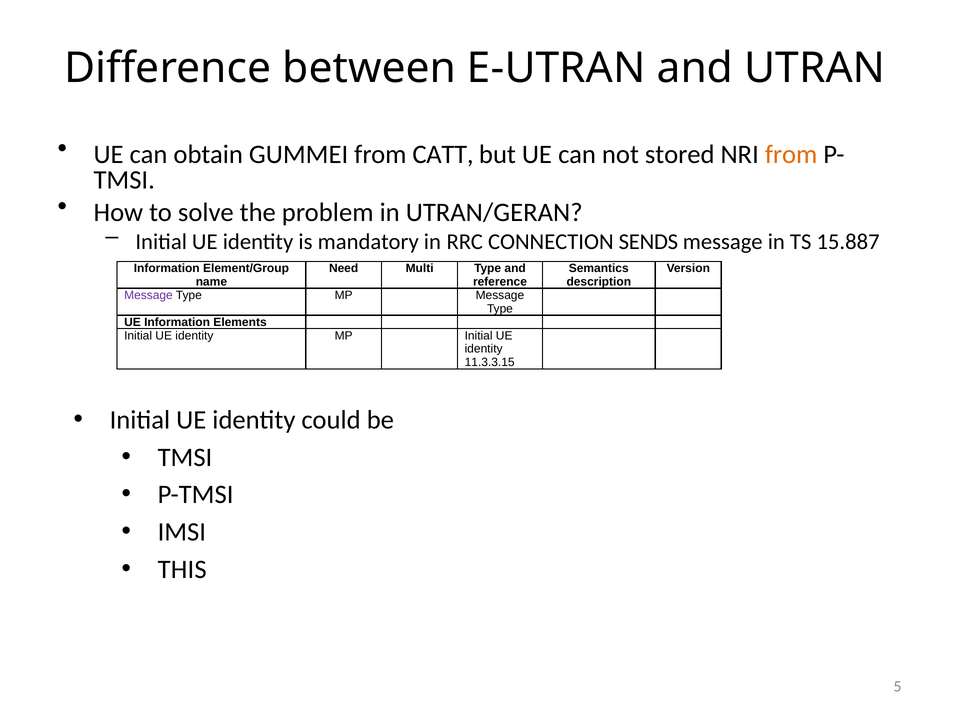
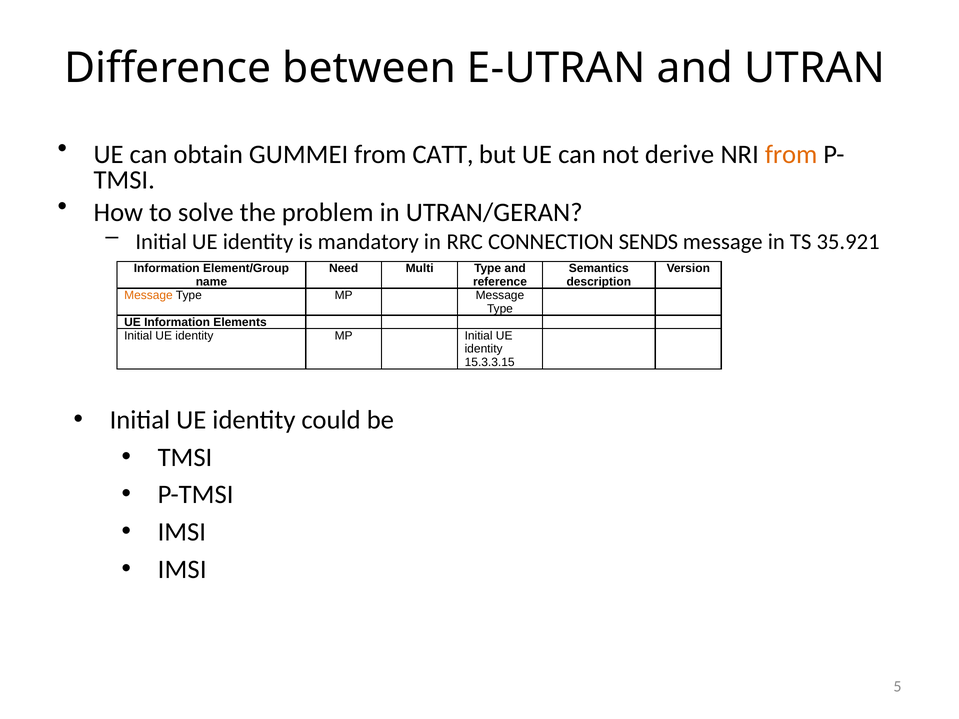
stored: stored -> derive (680, 155)
15.887: 15.887 -> 35.921 (848, 242)
Message colour: purple -> orange (148, 295)
11.3.3.15: 11.3.3.15 -> 15.3.3.15 (490, 363)
THIS: THIS -> IMSI (182, 569)
